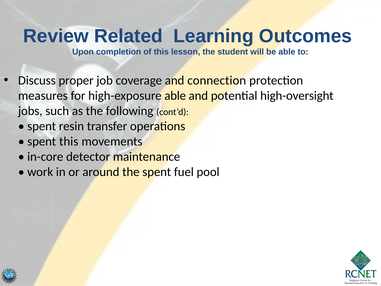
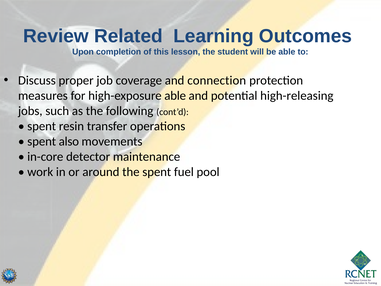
high-oversight: high-oversight -> high-releasing (297, 96)
spent this: this -> also (69, 141)
